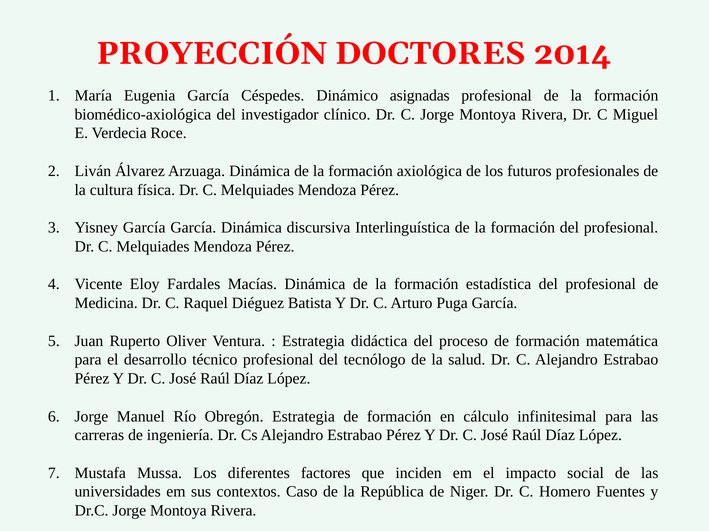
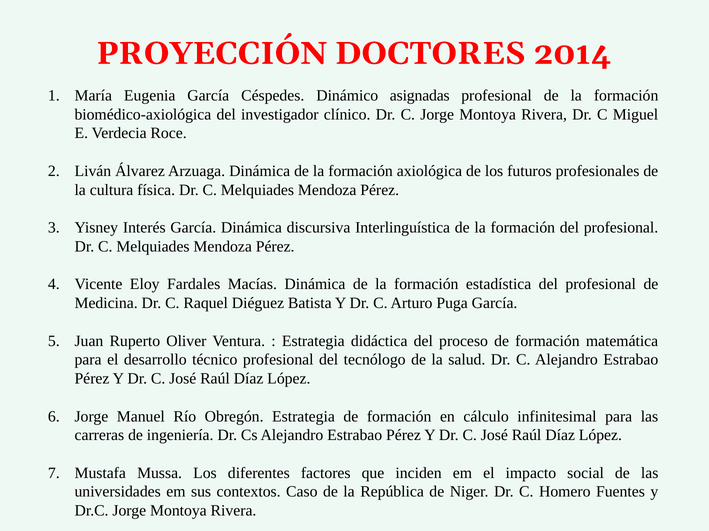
Yisney García: García -> Interés (144, 228)
